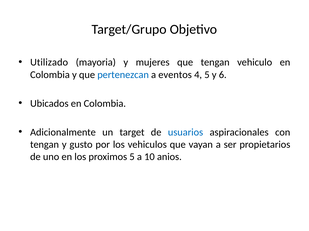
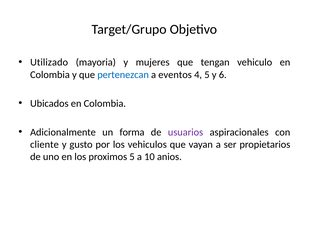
target: target -> forma (132, 133)
usuarios colour: blue -> purple (186, 133)
tengan: tengan -> cliente (44, 145)
